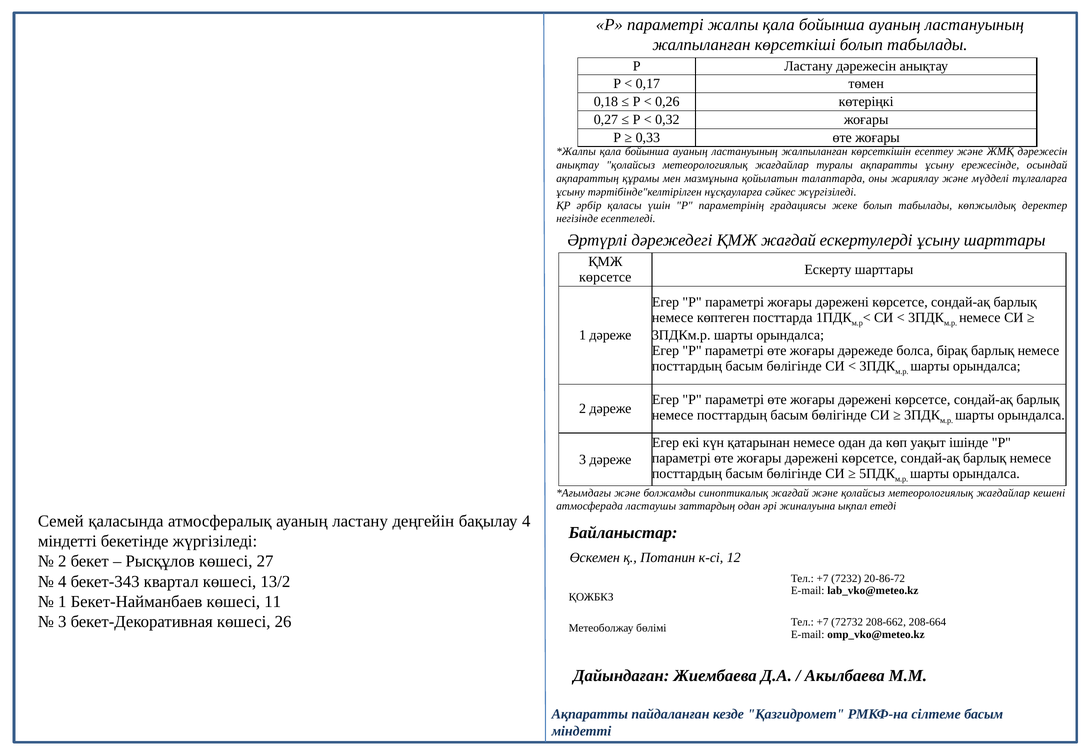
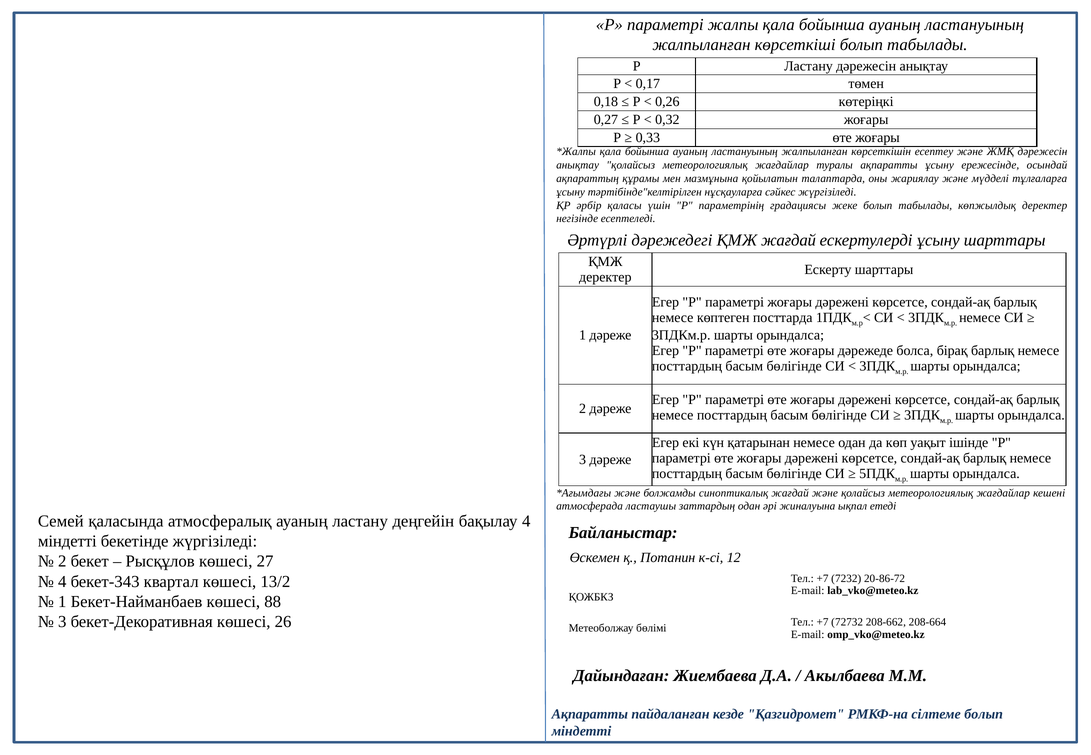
көрсетсе: көрсетсе -> деректер (605, 277)
11: 11 -> 88 (273, 602)
сілтеме басым: басым -> болып (984, 715)
